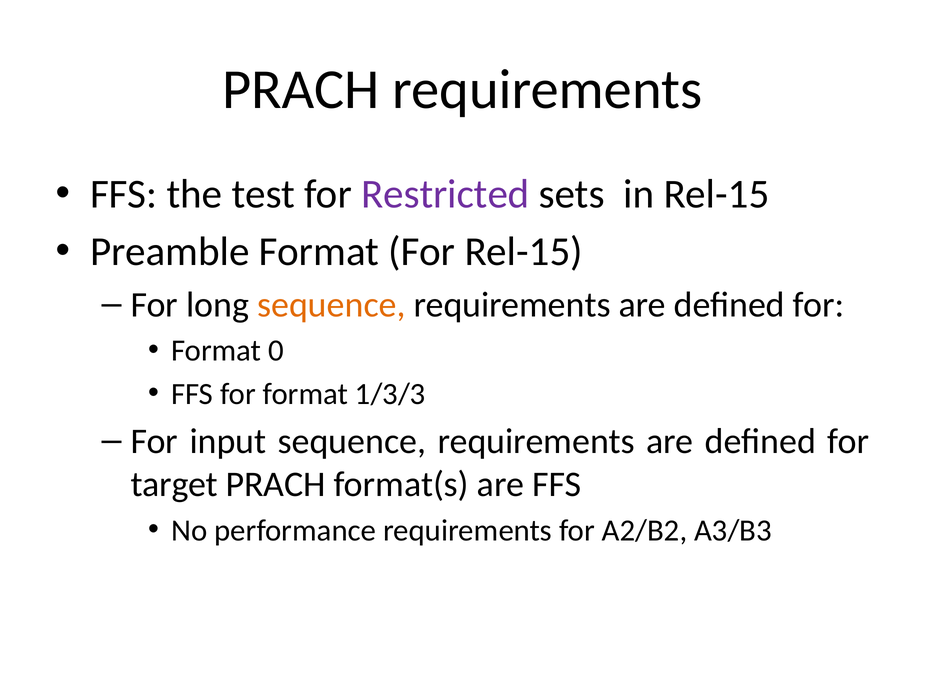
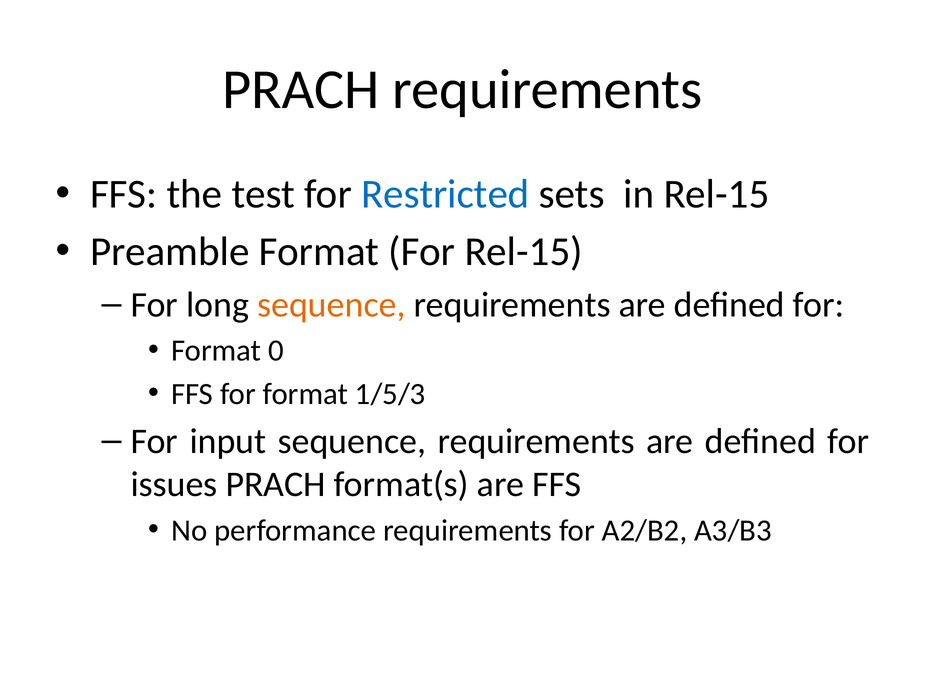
Restricted colour: purple -> blue (445, 194)
1/3/3: 1/3/3 -> 1/5/3 (390, 394)
target: target -> issues (174, 484)
